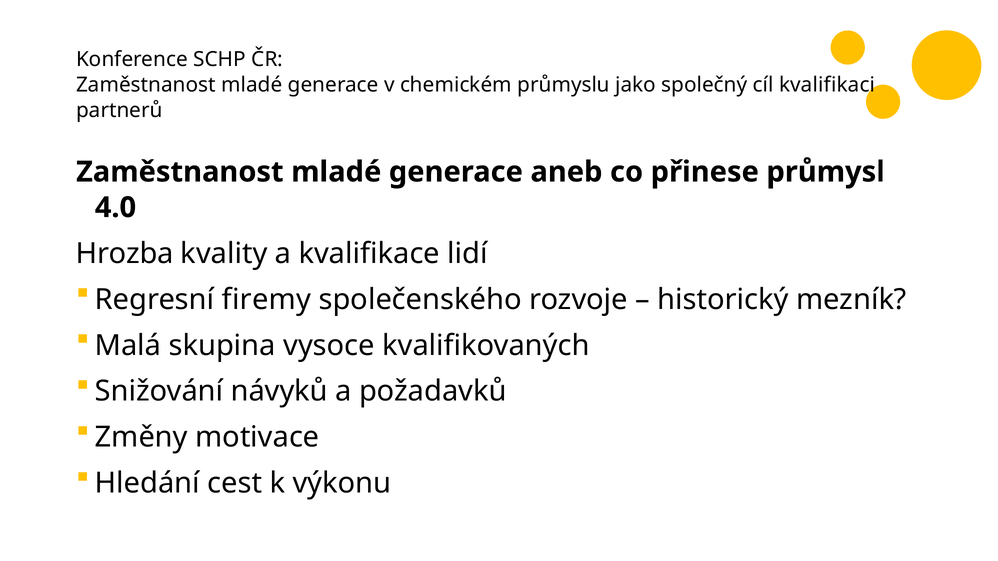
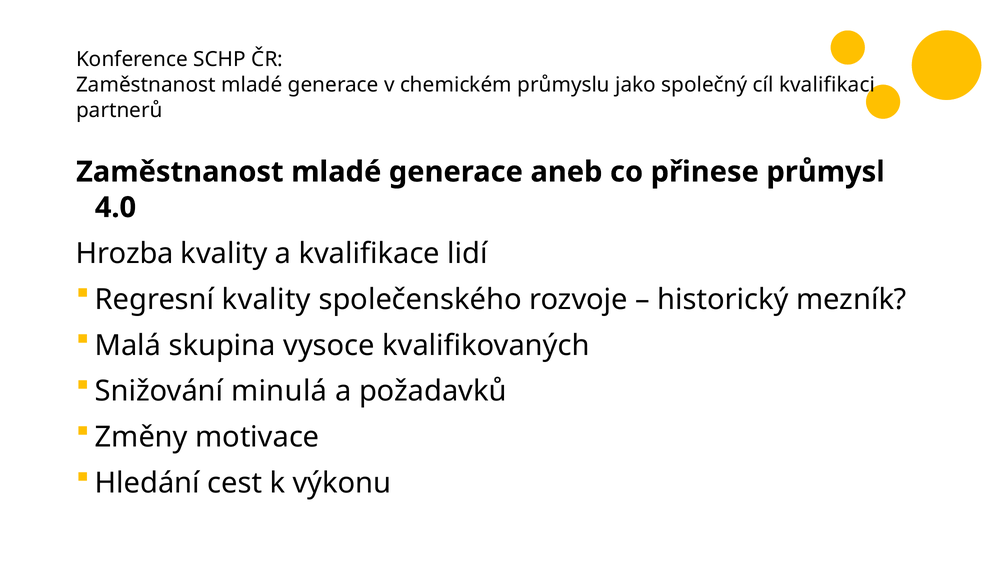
Regresní firemy: firemy -> kvality (266, 300)
návyků: návyků -> minulá (279, 392)
